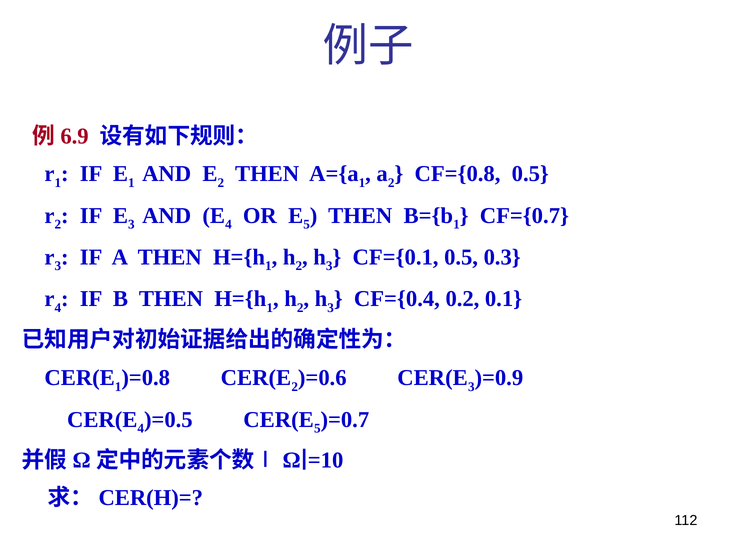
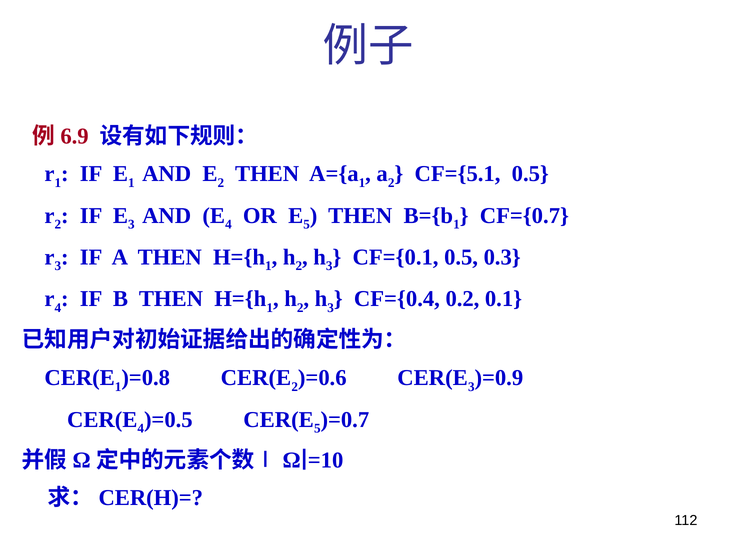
CF={0.8: CF={0.8 -> CF={5.1 (458, 174)
